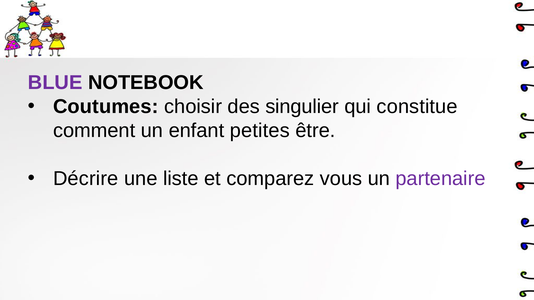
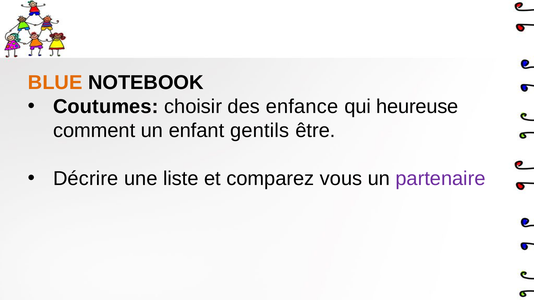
BLUE colour: purple -> orange (55, 83)
singulier: singulier -> enfance (302, 107)
constitue: constitue -> heureuse (417, 107)
petites: petites -> gentils (260, 131)
